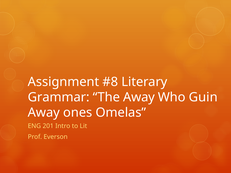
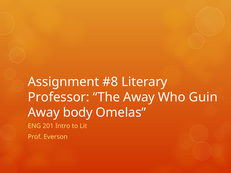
Grammar: Grammar -> Professor (59, 97)
ones: ones -> body (78, 113)
